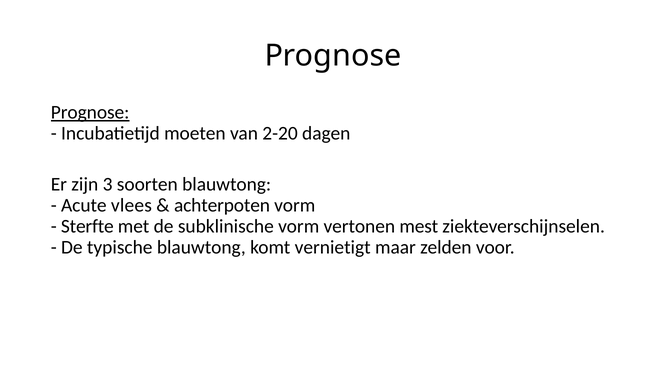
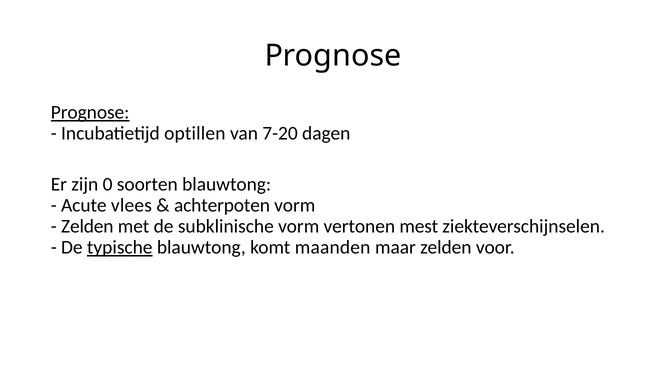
moeten: moeten -> optillen (195, 134)
2-20: 2-20 -> 7-20 (280, 134)
3: 3 -> 0 (108, 185)
Sterfte: Sterfte -> Zelden (87, 227)
typische underline: none -> present (120, 248)
vernietigt: vernietigt -> maanden (333, 248)
